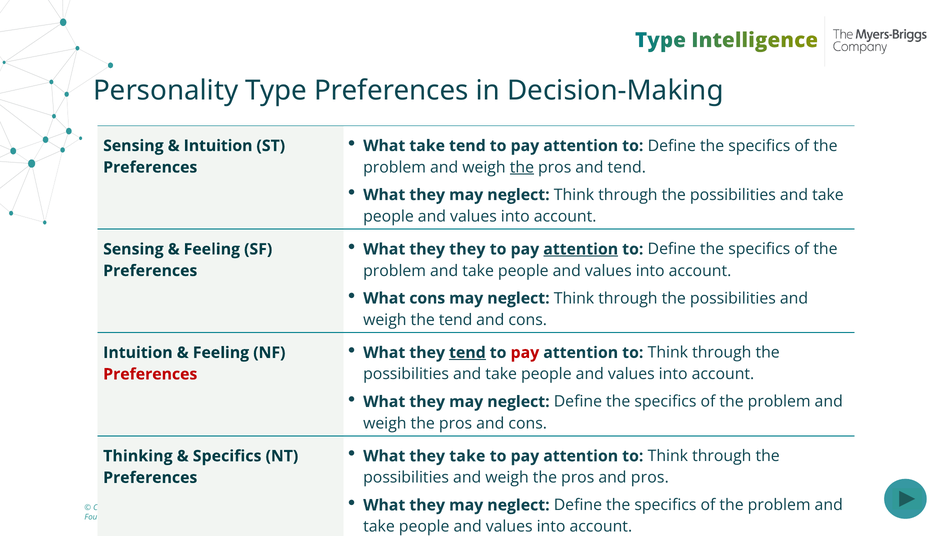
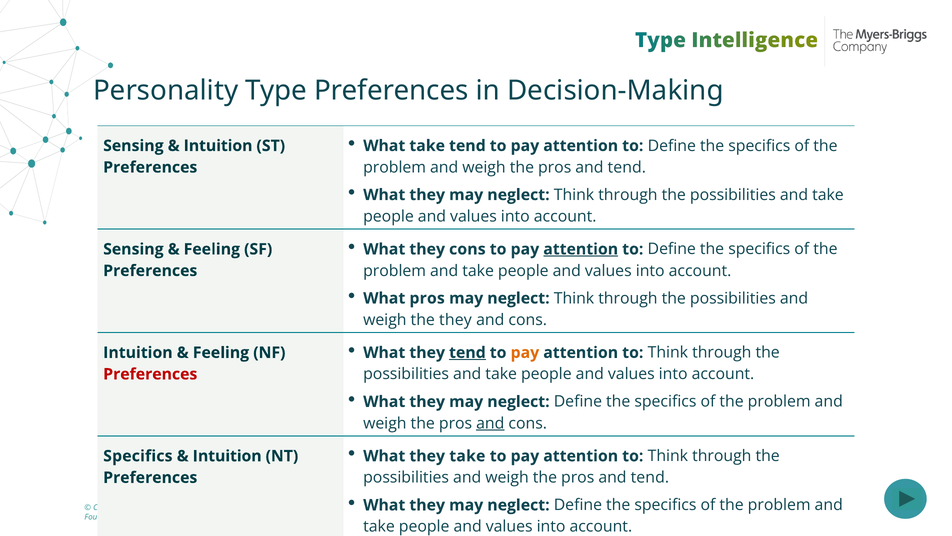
the underline: present -> none (522, 167)
they they: they -> cons (467, 249)
What cons: cons -> pros (427, 298)
the tend: tend -> they (455, 320)
pay colour: red -> orange (525, 352)
and underline: none -> present (490, 423)
Thinking: Thinking -> Specifics (138, 456)
Specifics: Specifics -> Intuition (227, 456)
pros: pros -> tend (650, 477)
